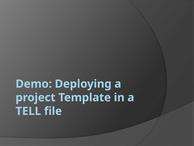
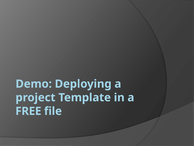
TELL: TELL -> FREE (28, 111)
